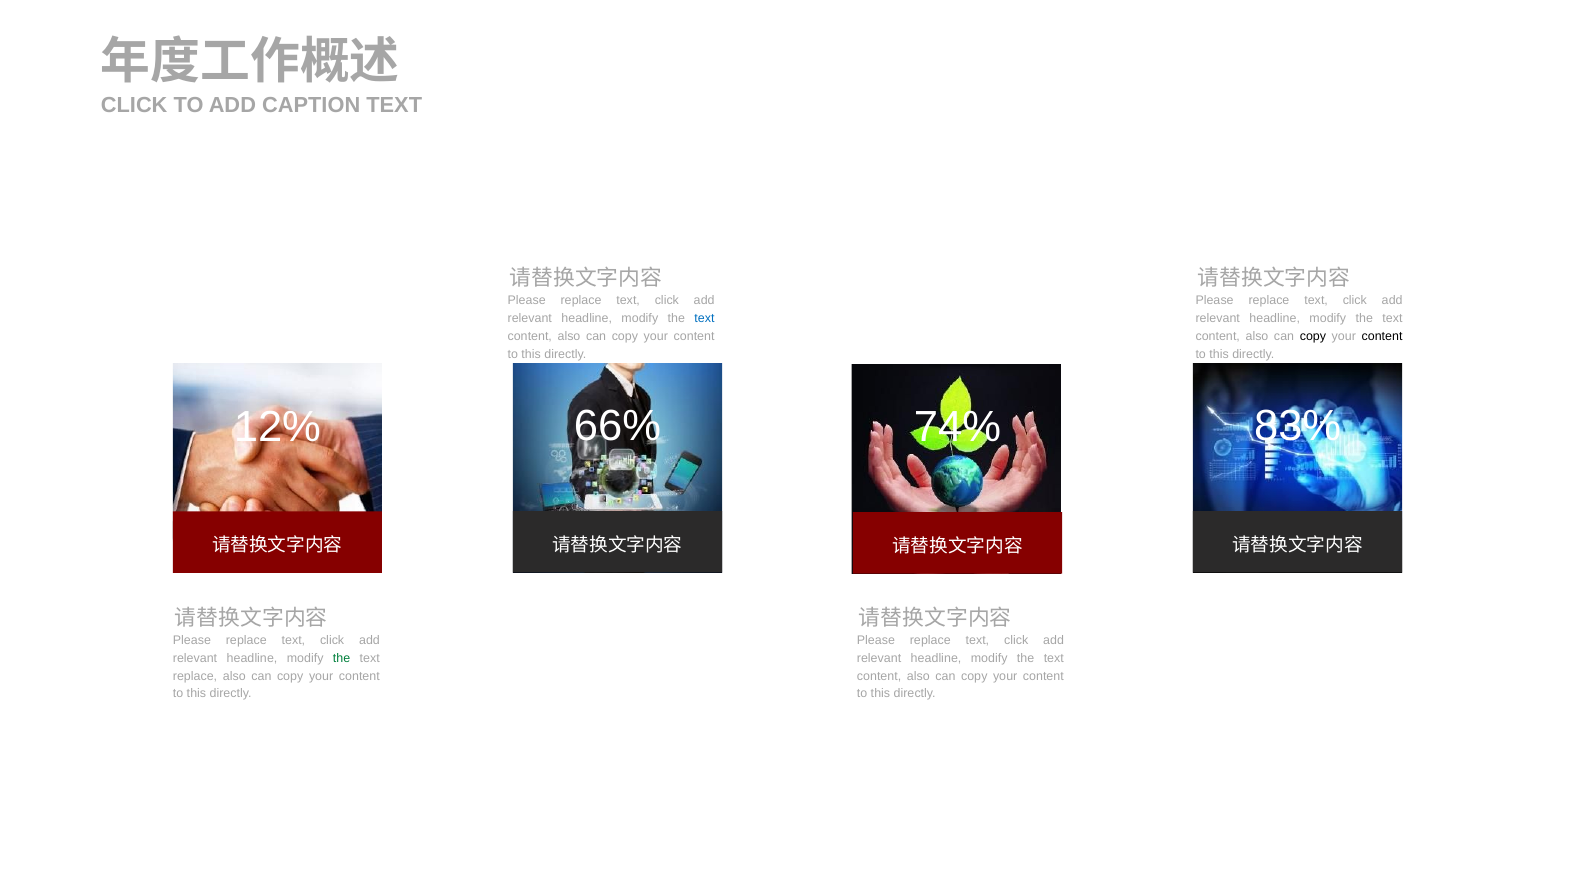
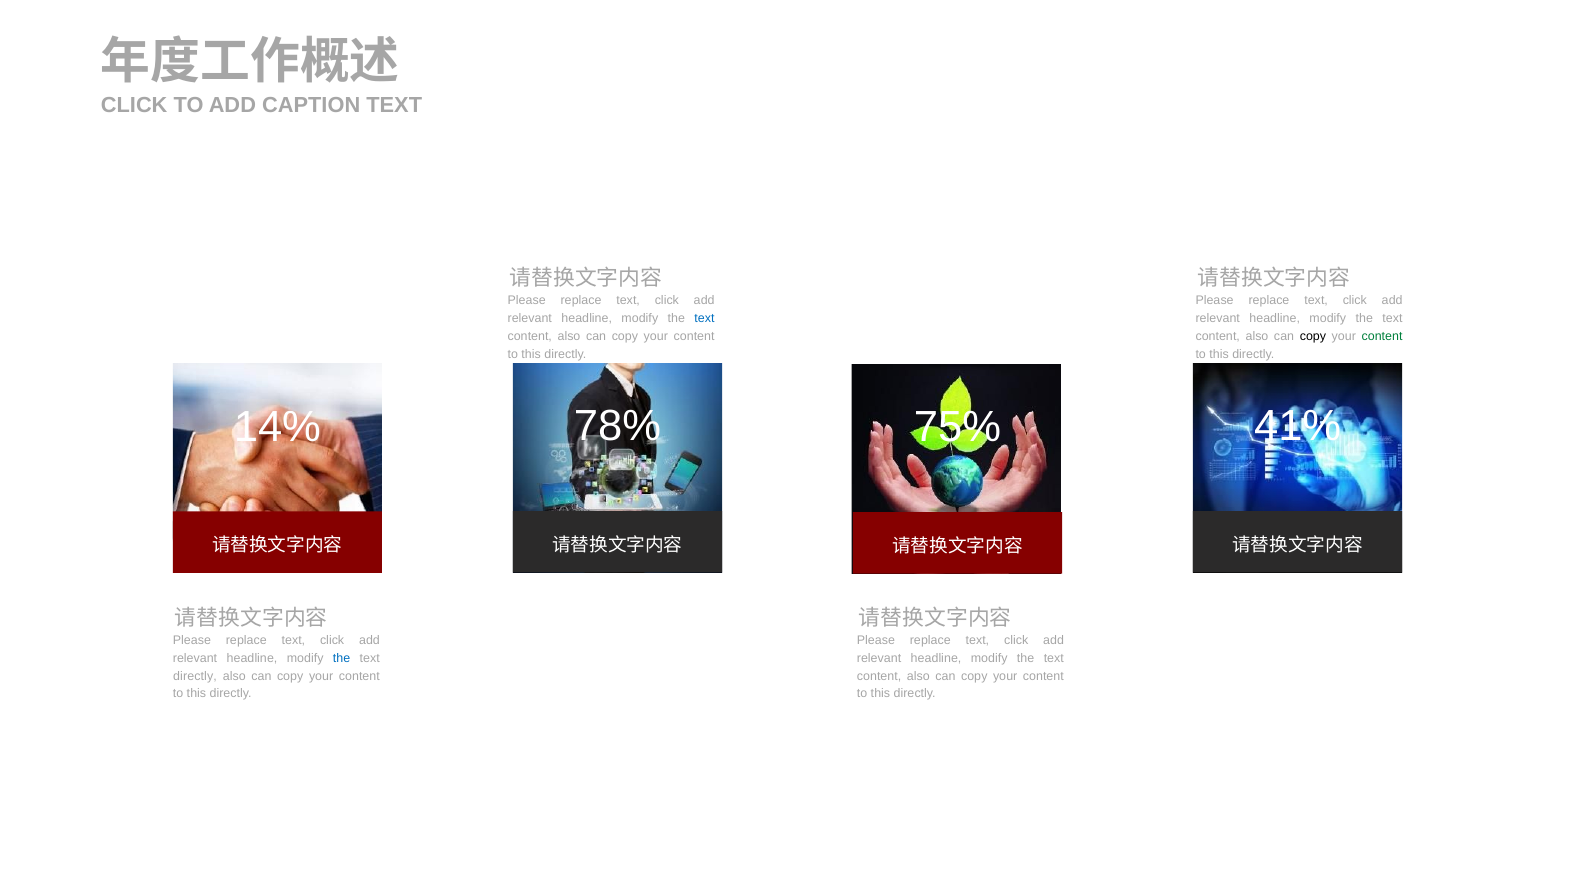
content colour: black -> green (1382, 336)
66%: 66% -> 78% (617, 426)
83%: 83% -> 41% (1298, 426)
12%: 12% -> 14% (277, 427)
74%: 74% -> 75% (958, 427)
the colour: green -> blue (342, 658)
replace: replace -> directly (195, 676)
